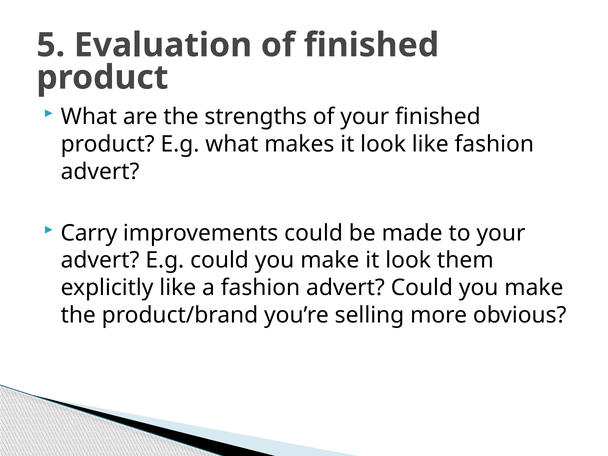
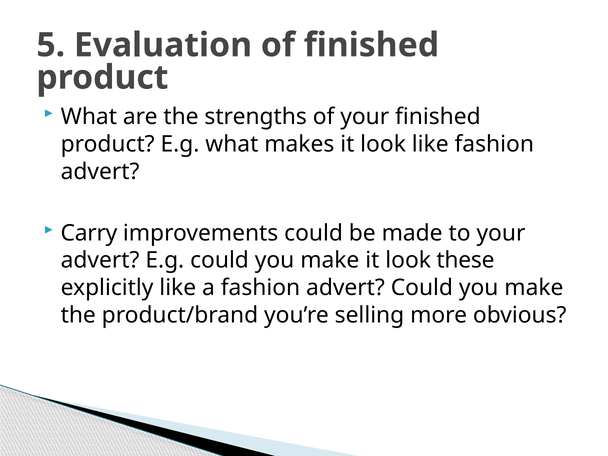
them: them -> these (466, 260)
